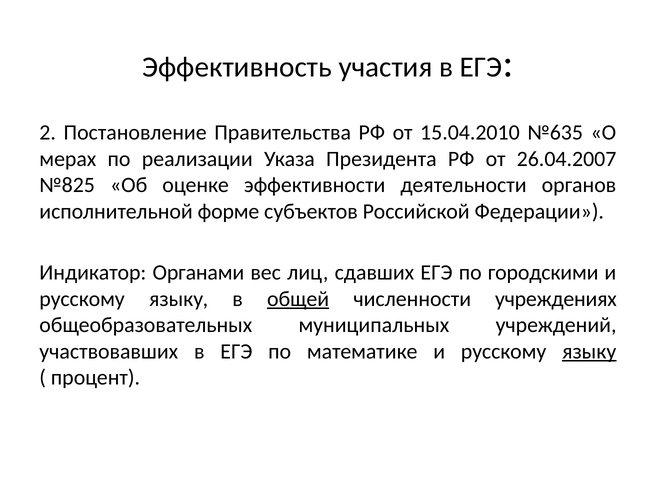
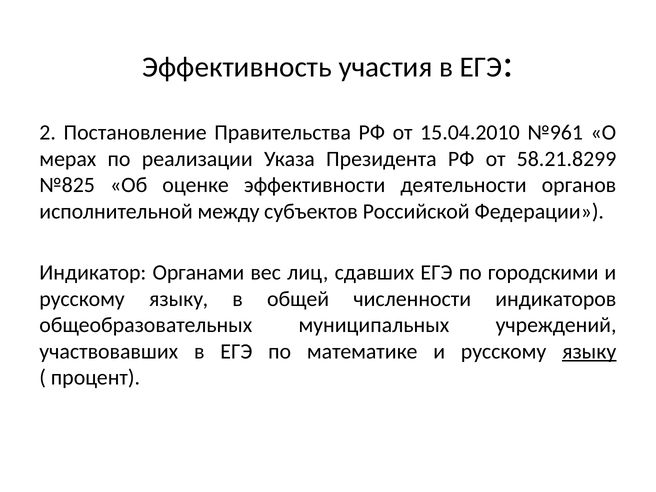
№635: №635 -> №961 (555, 133)
26.04.2007: 26.04.2007 -> 58.21.8299 (567, 159)
форме: форме -> между (229, 211)
общей underline: present -> none (298, 299)
учреждениях: учреждениях -> индикаторов (556, 299)
